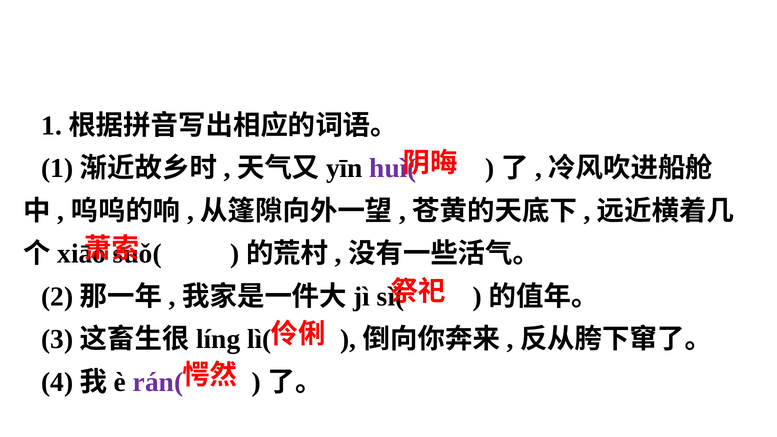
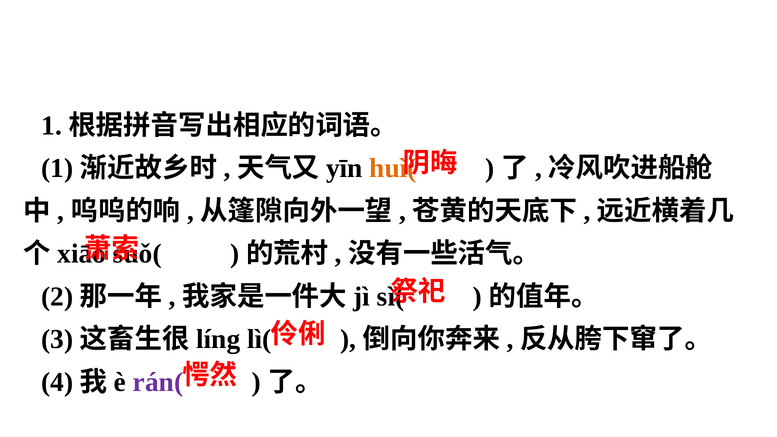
huì( colour: purple -> orange (393, 168)
